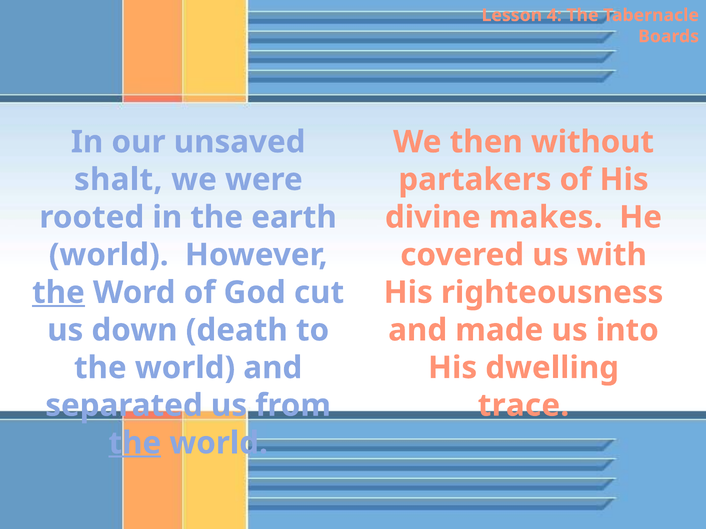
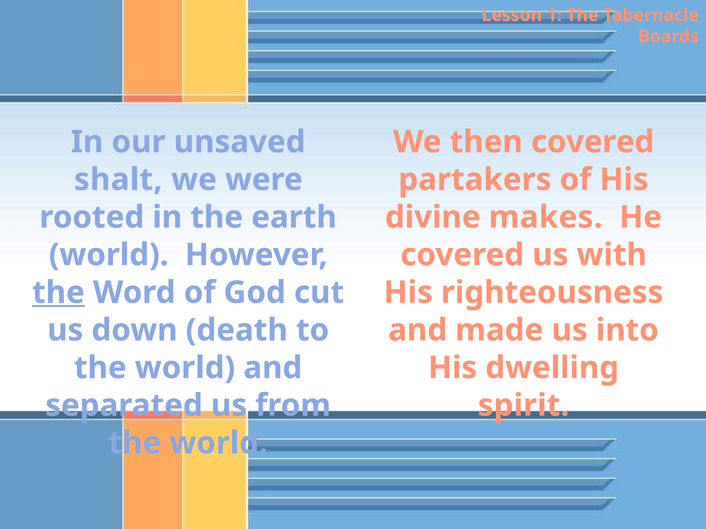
4: 4 -> 1 (554, 15)
then without: without -> covered (593, 142)
trace: trace -> spirit (524, 406)
the underline: present -> none (135, 443)
